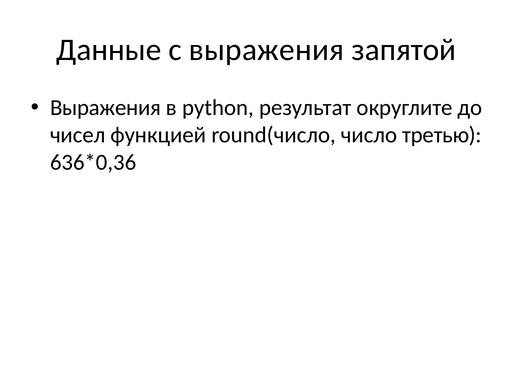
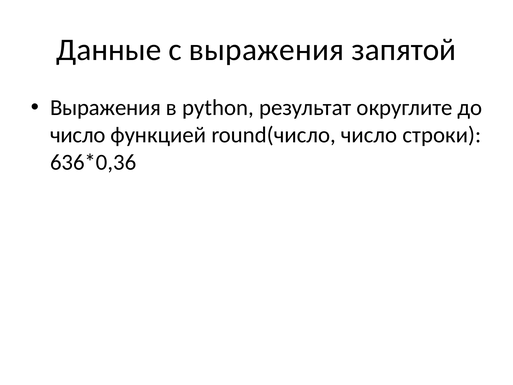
чисел: чисел -> число (78, 135)
третью: третью -> строки (442, 135)
